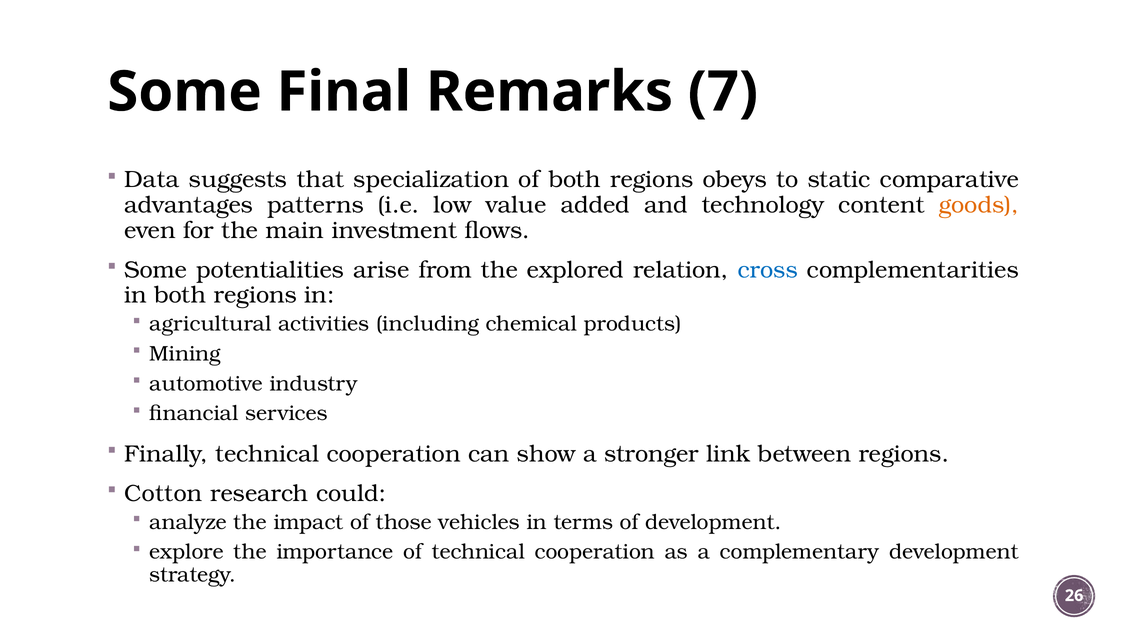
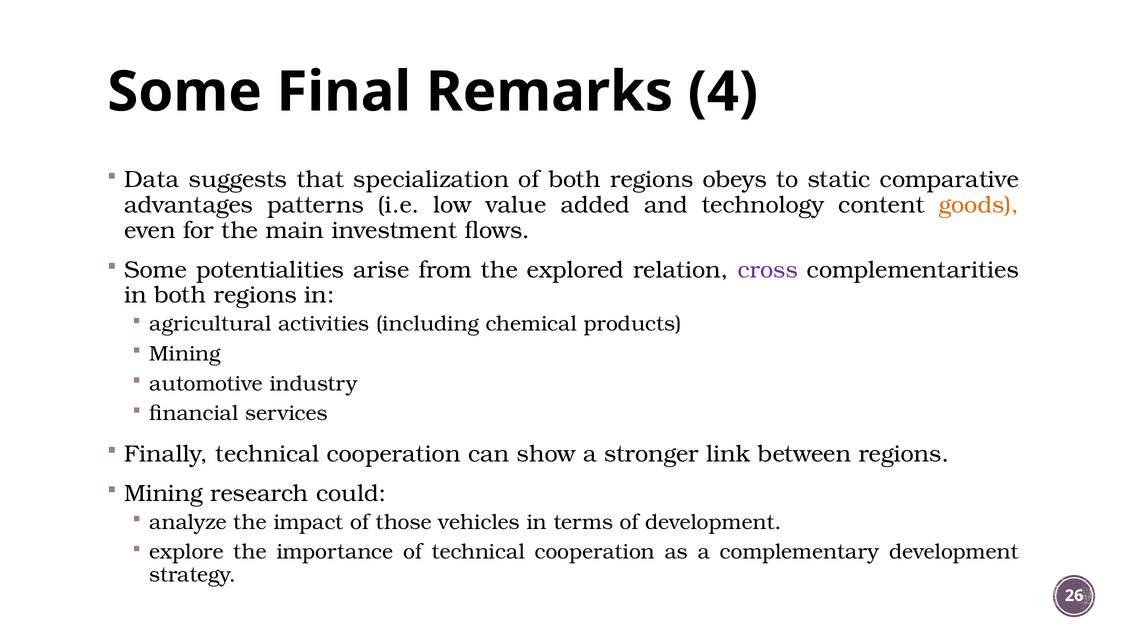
7: 7 -> 4 (723, 92)
cross colour: blue -> purple (768, 270)
Cotton: Cotton -> Mining (164, 494)
